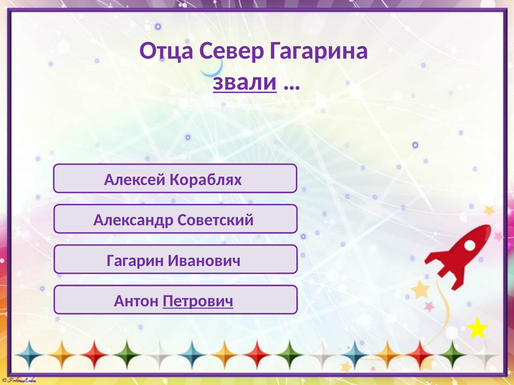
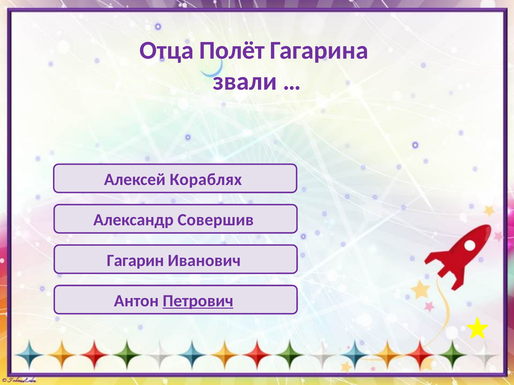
Север: Север -> Полёт (232, 51)
звали underline: present -> none (245, 81)
Советский: Советский -> Совершив (216, 220)
